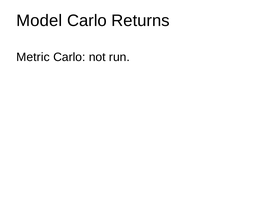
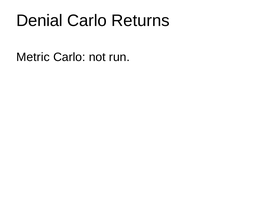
Model: Model -> Denial (39, 21)
